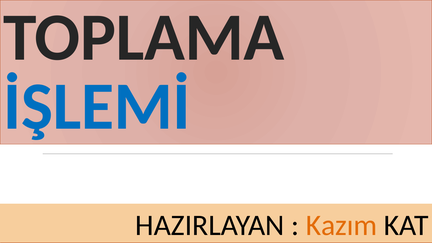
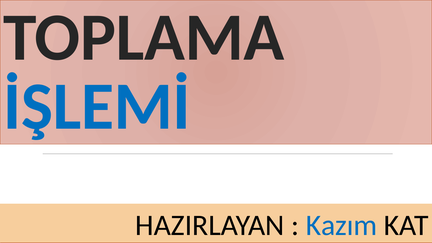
Kazım colour: orange -> blue (342, 225)
